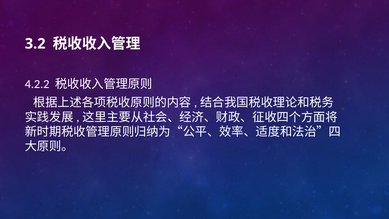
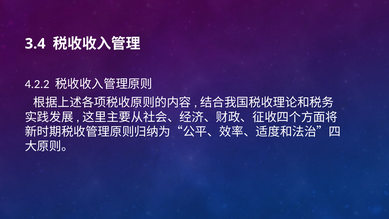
3.2: 3.2 -> 3.4 (35, 44)
